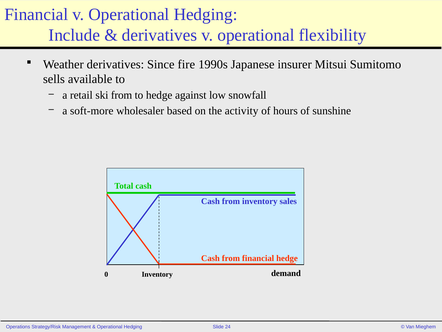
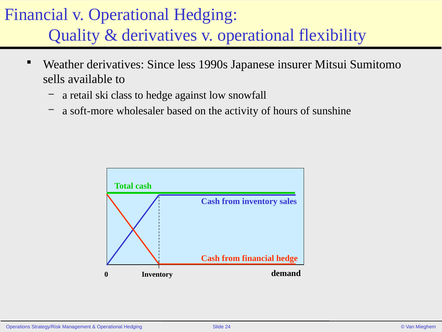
Include: Include -> Quality (74, 35)
fire: fire -> less (186, 64)
ski from: from -> class (122, 95)
